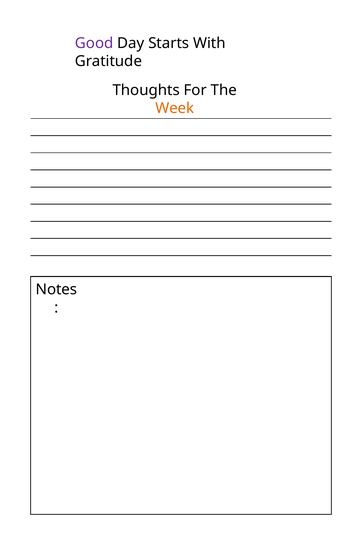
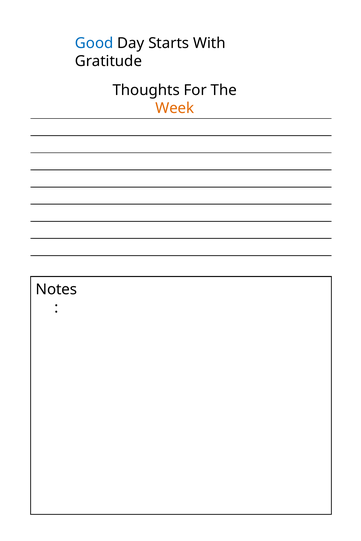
Good colour: purple -> blue (94, 43)
